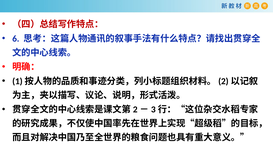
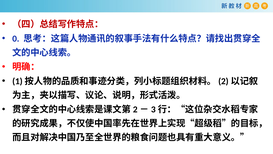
6: 6 -> 0 (16, 38)
